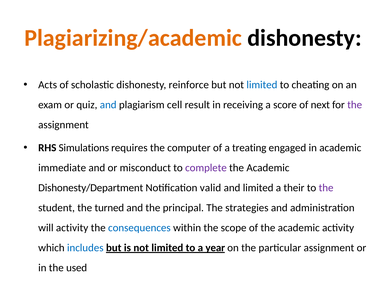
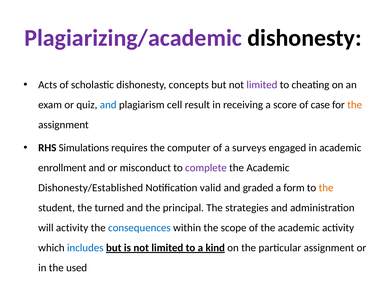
Plagiarizing/academic colour: orange -> purple (133, 38)
reinforce: reinforce -> concepts (189, 85)
limited colour: blue -> purple (262, 85)
next: next -> case (320, 105)
the colour: purple -> orange (355, 105)
treating: treating -> surveys (249, 148)
immediate: immediate -> enrollment (62, 168)
Dishonesty/Department: Dishonesty/Department -> Dishonesty/Established (91, 188)
and limited: limited -> graded (258, 188)
their: their -> form (294, 188)
the colour: purple -> orange (326, 188)
year: year -> kind (215, 248)
